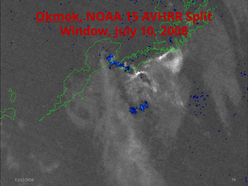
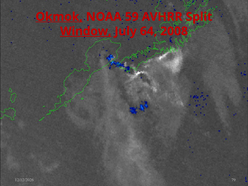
15: 15 -> 59 (132, 17)
Window underline: none -> present (86, 31)
10: 10 -> 64 (149, 31)
